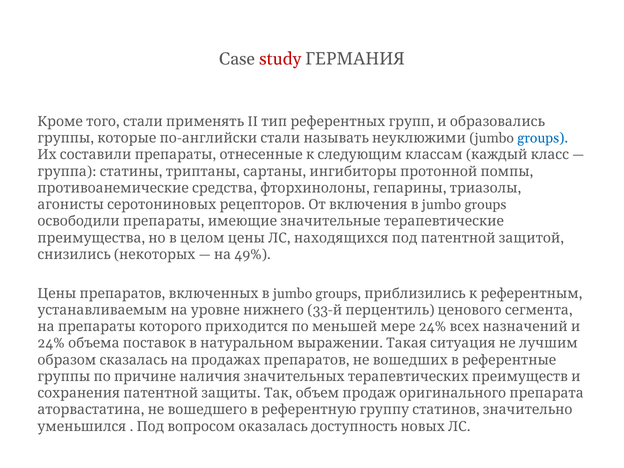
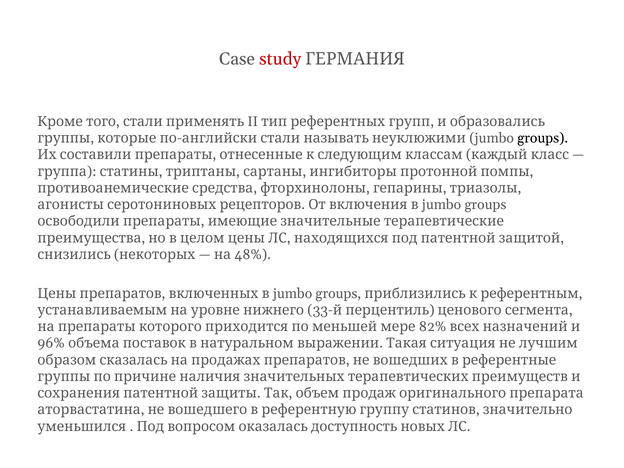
groups colour: blue -> black (543, 138)
49%: 49% -> 48% (253, 255)
24%: 24% -> 82% (433, 327)
24%: 24% -> 96% (51, 343)
